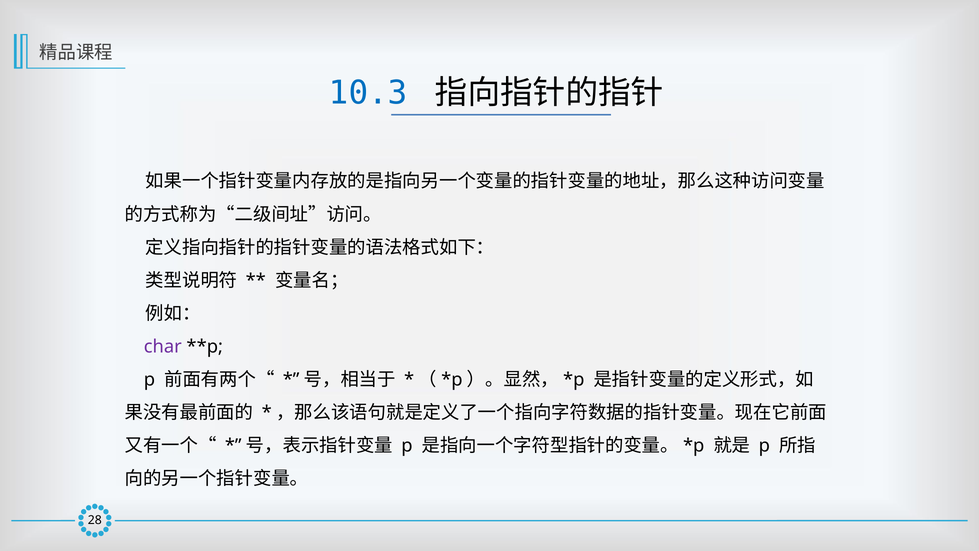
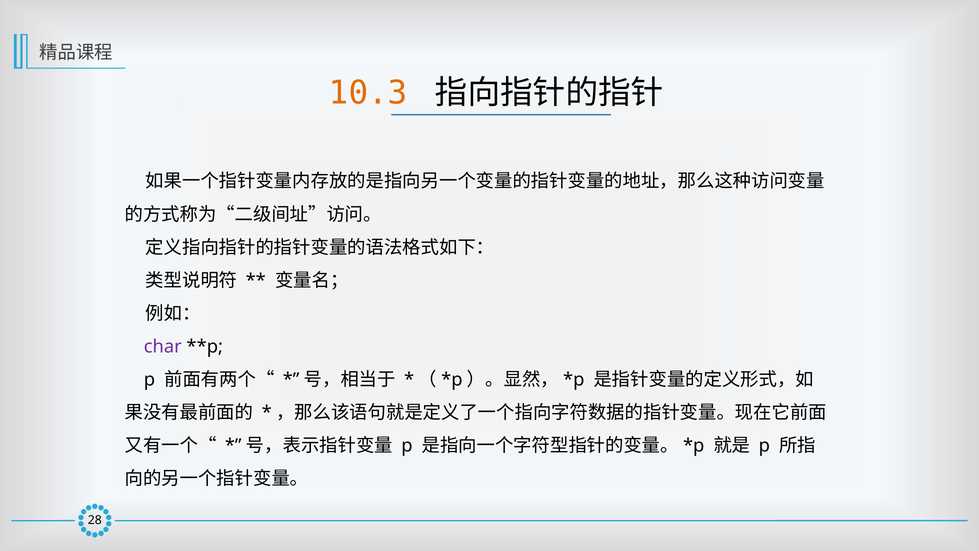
10.3 colour: blue -> orange (368, 93)
